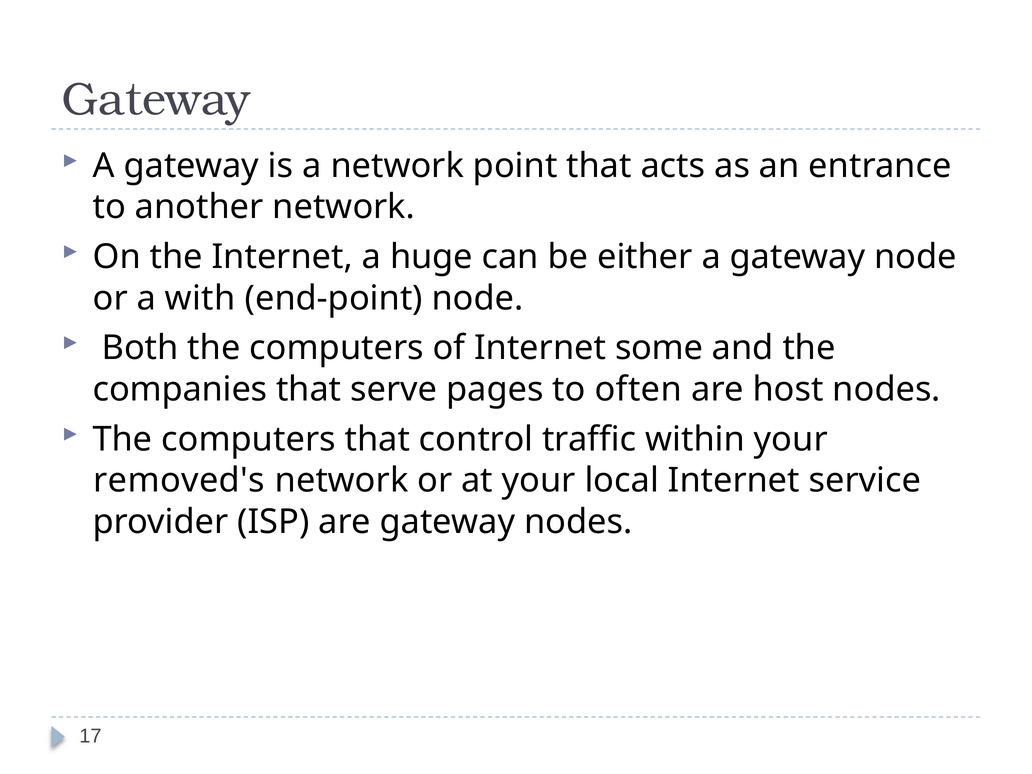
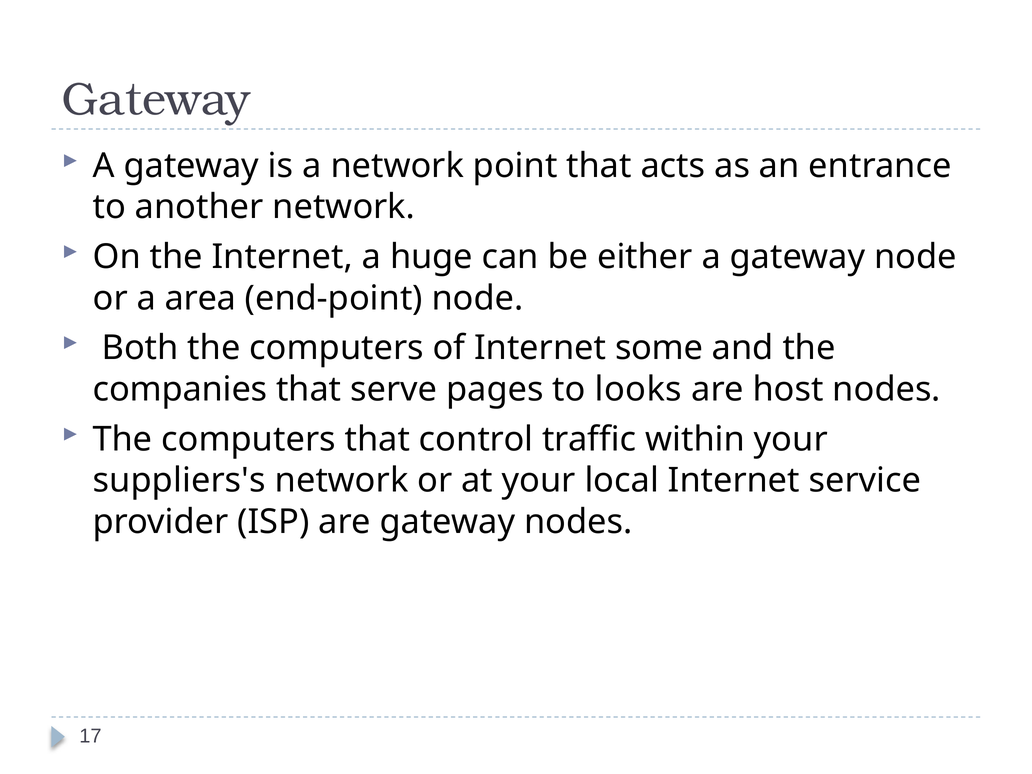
with: with -> area (200, 298)
often: often -> looks (638, 389)
removed's: removed's -> suppliers's (179, 481)
